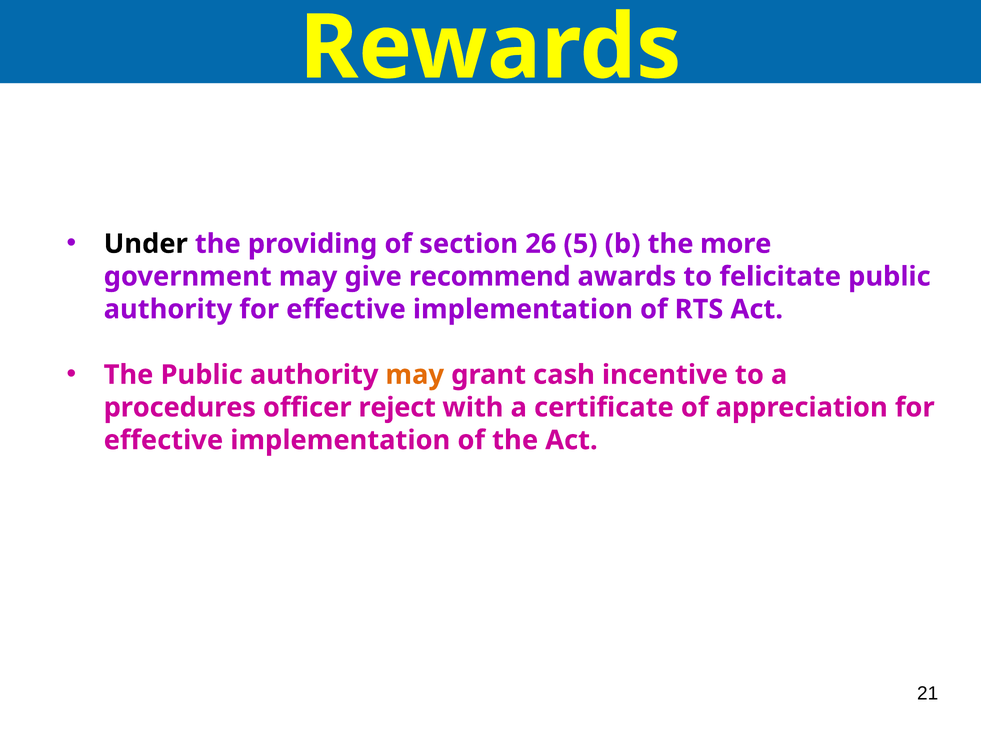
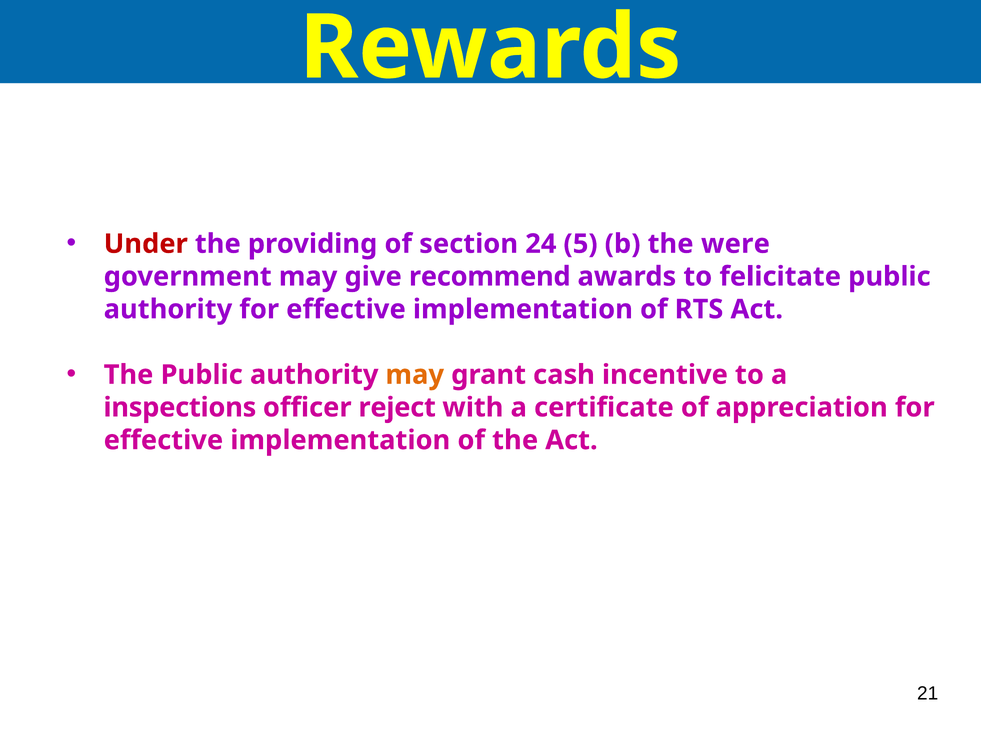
Under colour: black -> red (146, 244)
26: 26 -> 24 (541, 244)
more: more -> were (735, 244)
procedures: procedures -> inspections (180, 407)
